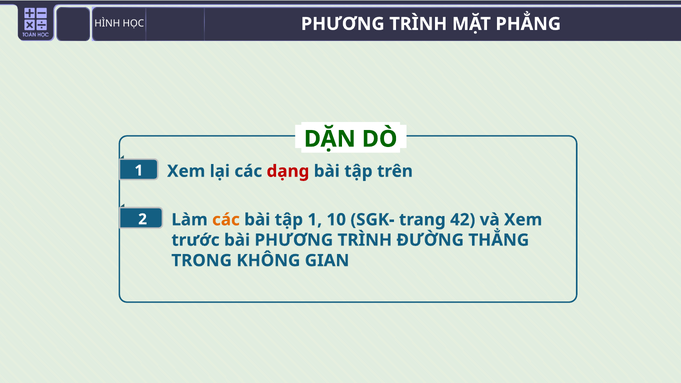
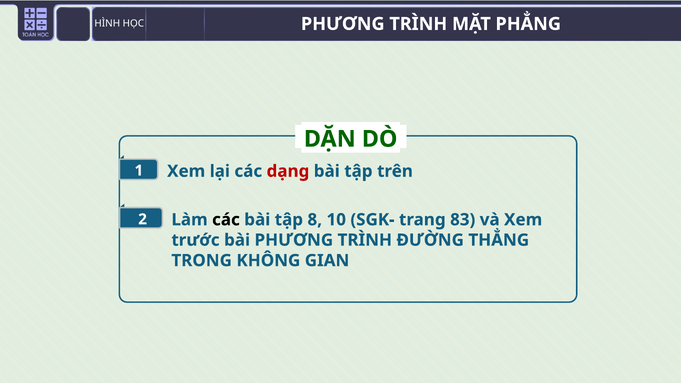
các colour: orange -> black (226, 220)
tập 1: 1 -> 8 (315, 220)
42: 42 -> 83 (463, 220)
